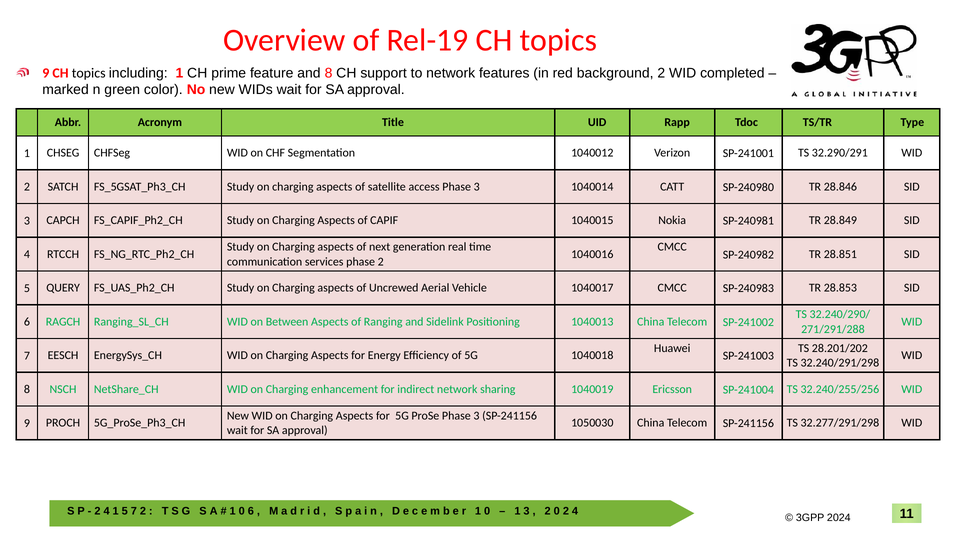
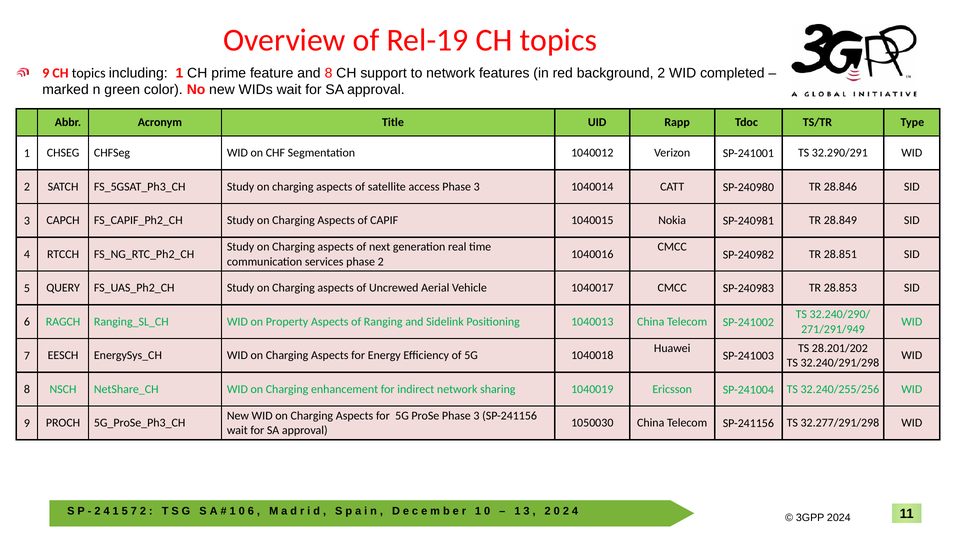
Between: Between -> Property (287, 322)
271/291/288: 271/291/288 -> 271/291/949 (833, 329)
